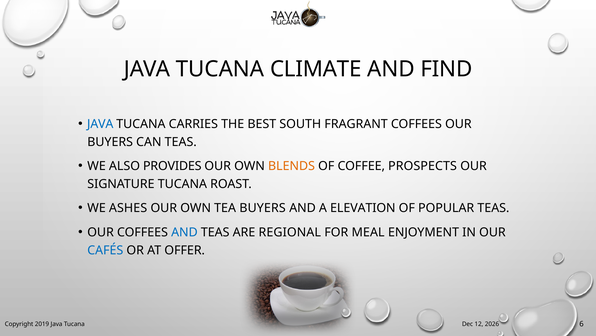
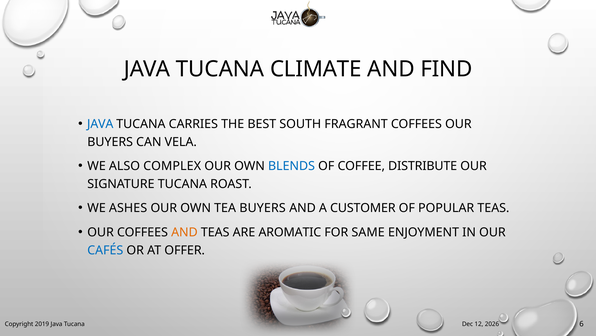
CAN TEAS: TEAS -> VELA (181, 142)
PROVIDES: PROVIDES -> COMPLEX (172, 166)
BLENDS colour: orange -> blue (291, 166)
PROSPECTS: PROSPECTS -> DISTRIBUTE (423, 166)
ELEVATION: ELEVATION -> CUSTOMER (363, 208)
AND colour: blue -> orange (184, 232)
REGIONAL: REGIONAL -> AROMATIC (290, 232)
MEAL: MEAL -> SAME (368, 232)
